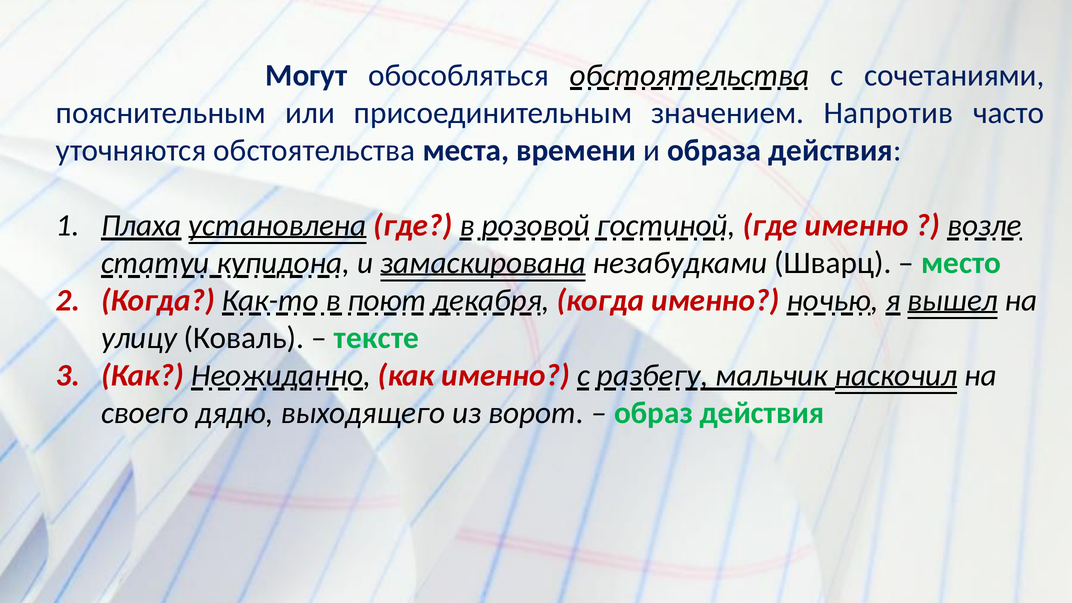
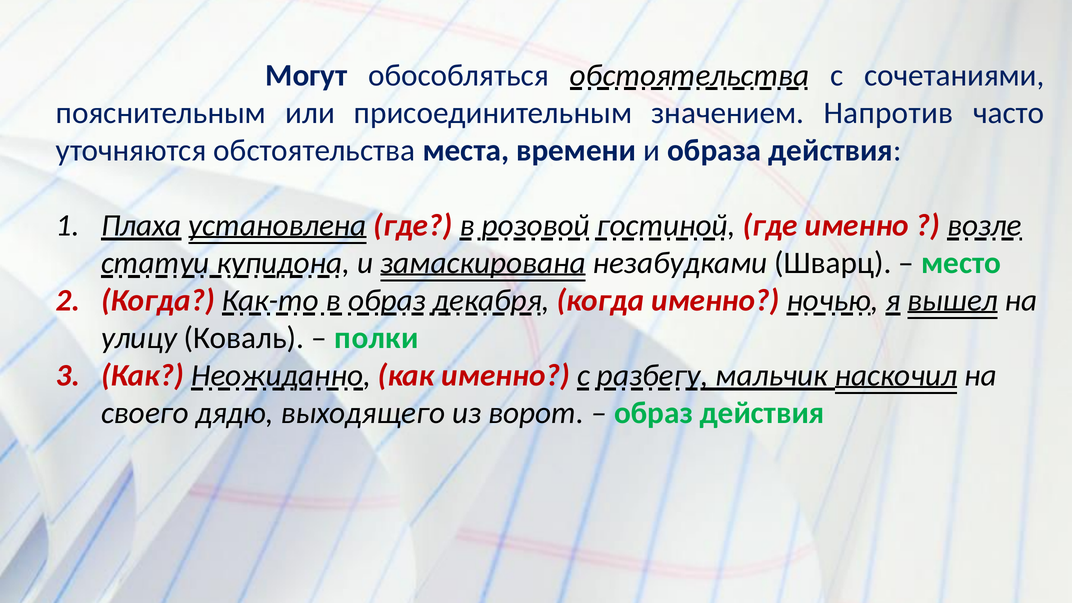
в поют: поют -> образ (387, 301)
тексте: тексте -> полки (376, 338)
